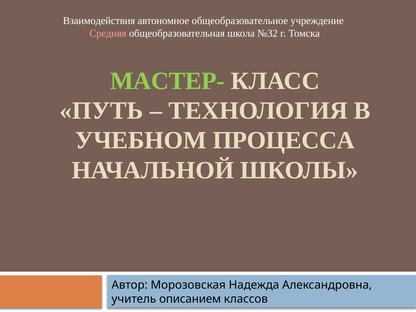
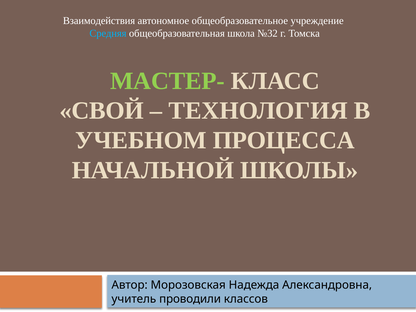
Средняя colour: pink -> light blue (108, 33)
ПУТЬ: ПУТЬ -> СВОЙ (102, 111)
описанием: описанием -> проводили (190, 299)
